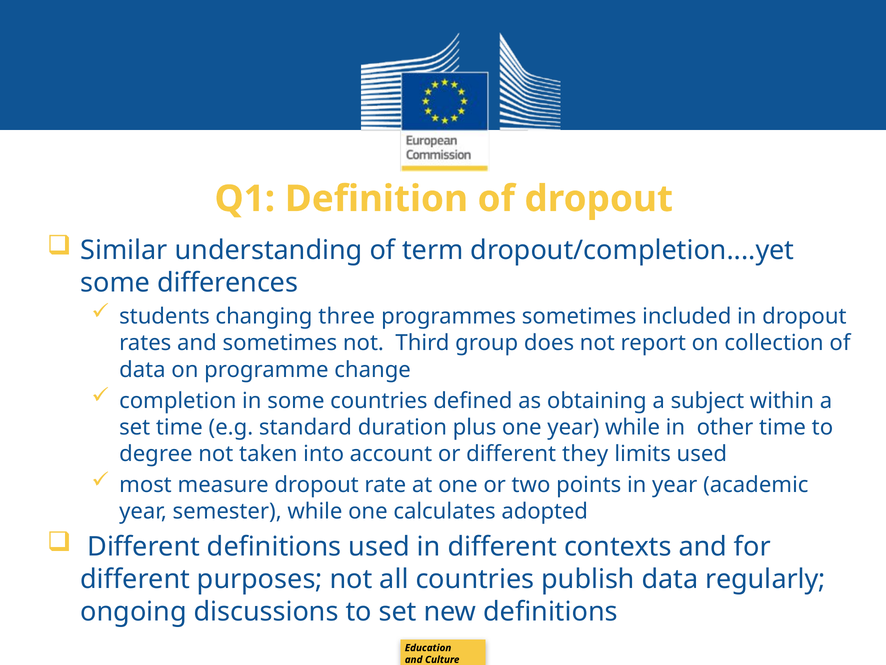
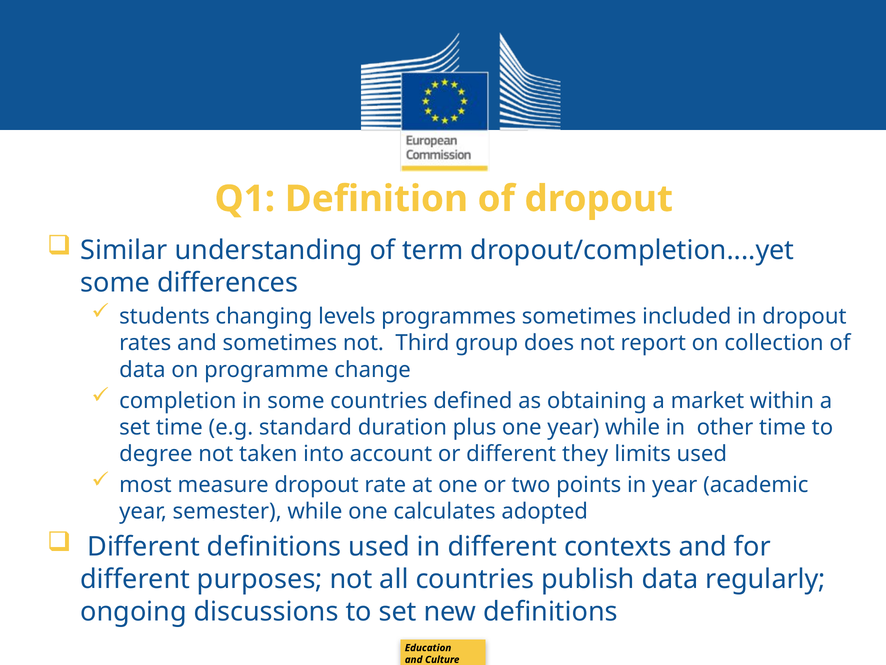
three: three -> levels (347, 316)
subject: subject -> market (707, 400)
